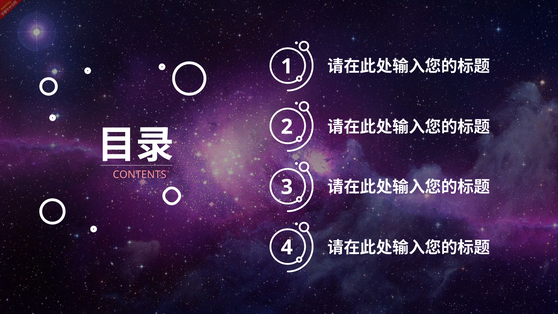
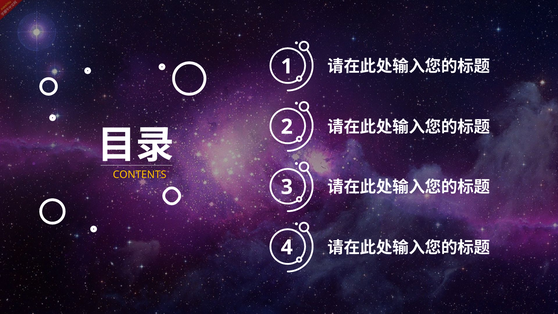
CONTENTS colour: pink -> yellow (140, 175)
